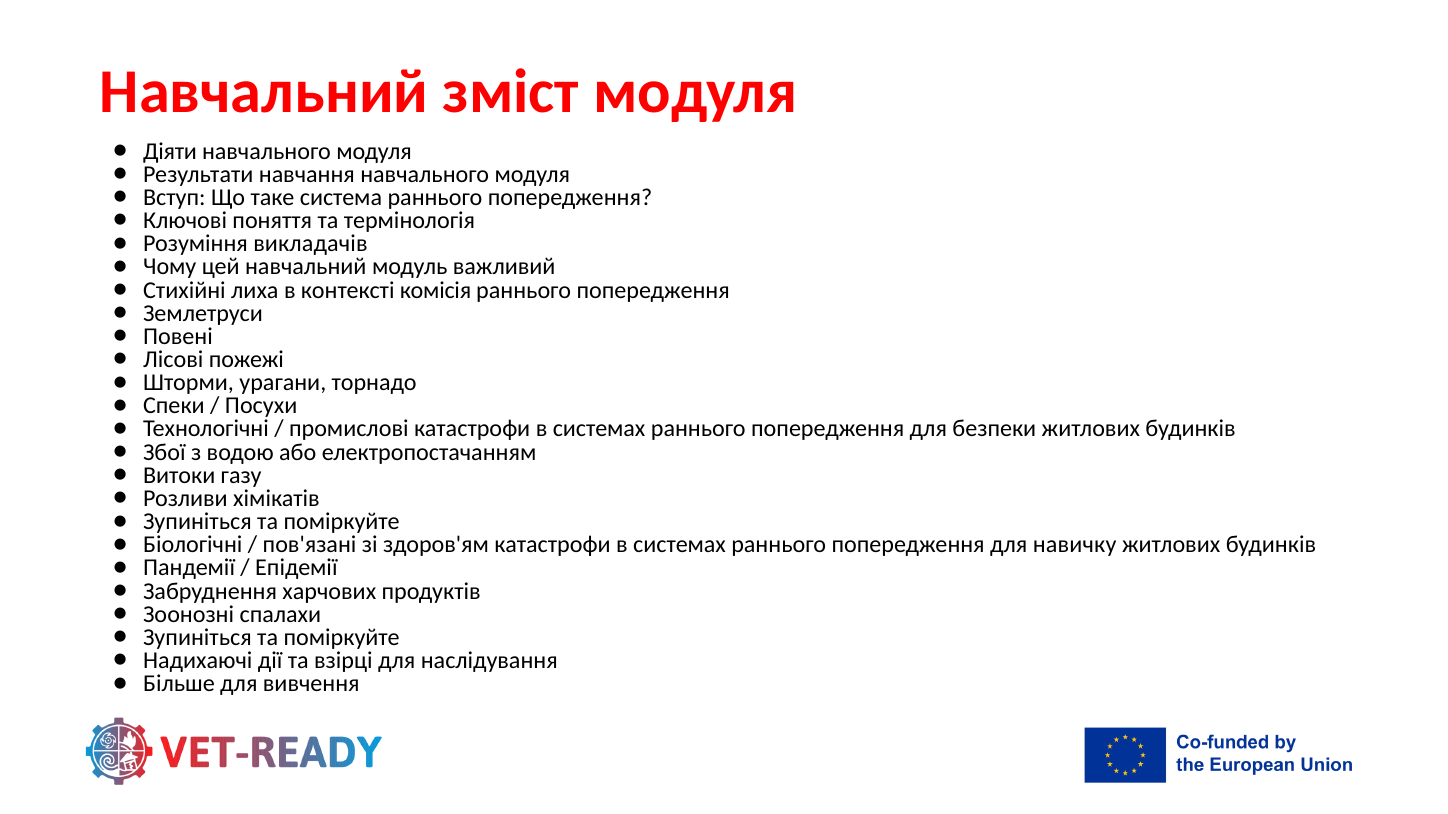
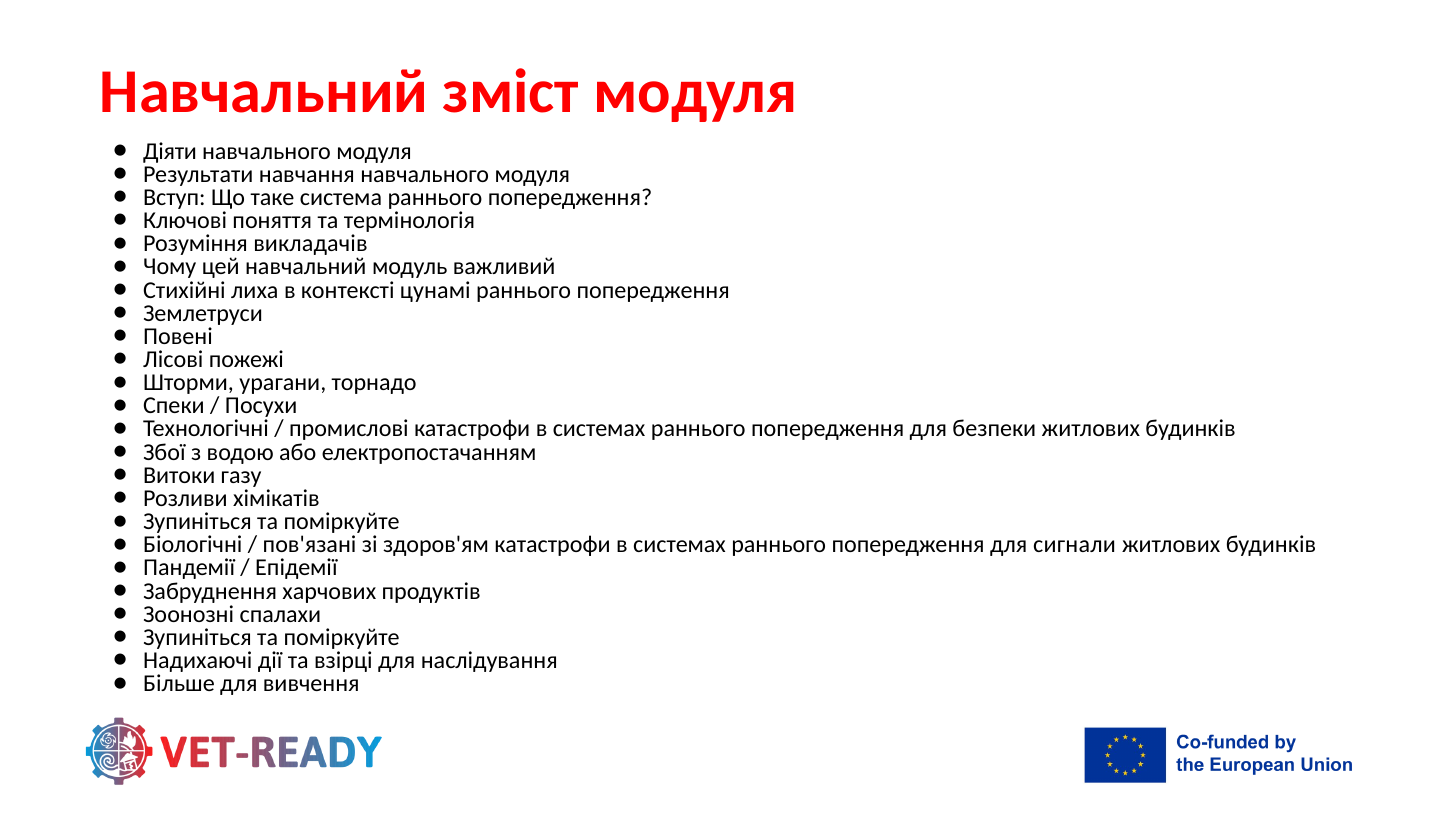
комісія: комісія -> цунамі (435, 290)
навичку: навичку -> сигнали (1075, 545)
